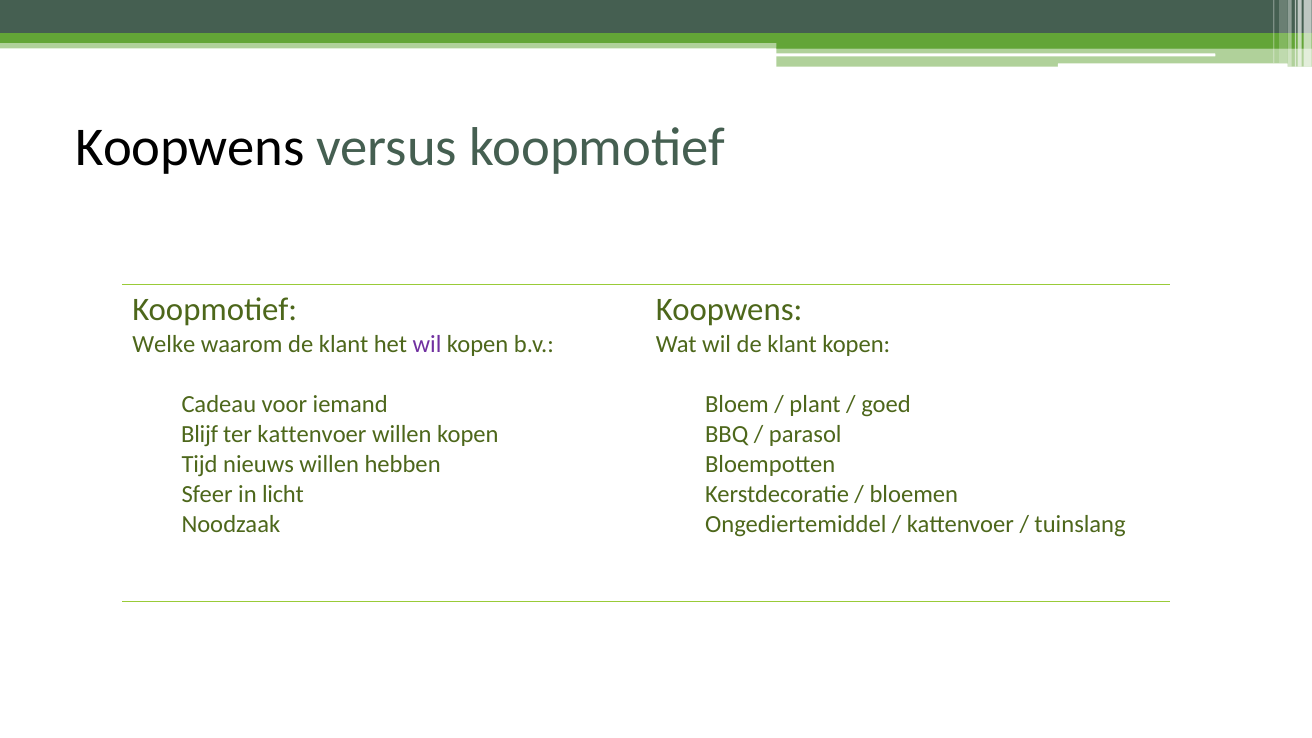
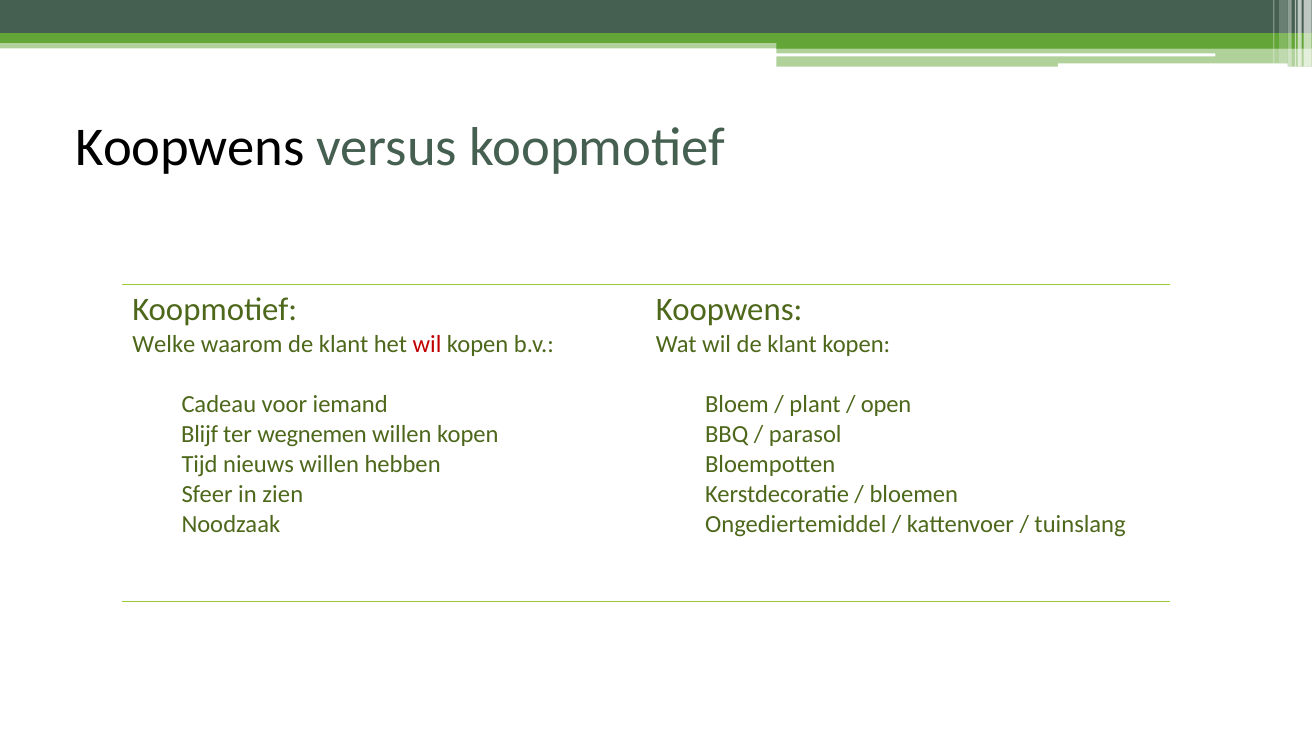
wil colour: purple -> red (427, 344)
goed: goed -> open (886, 404)
ter kattenvoer: kattenvoer -> wegnemen (312, 434)
licht: licht -> zien (283, 495)
